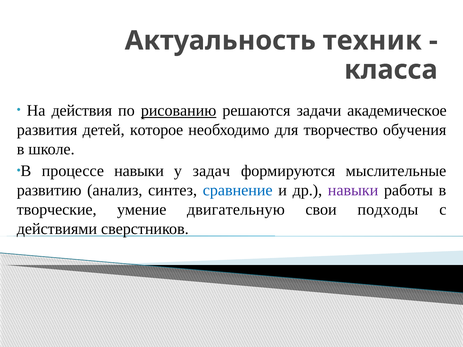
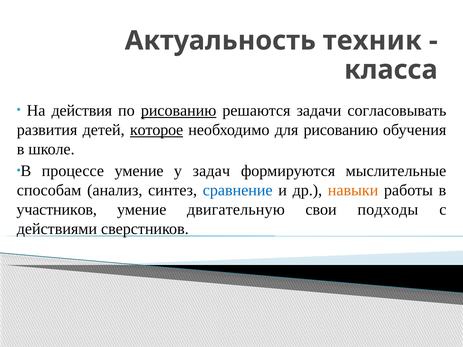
академическое: академическое -> согласовывать (397, 111)
которое underline: none -> present (157, 130)
для творчество: творчество -> рисованию (341, 130)
процессе навыки: навыки -> умение (139, 171)
развитию: развитию -> способам (49, 190)
навыки colour: purple -> orange (353, 190)
творческие: творческие -> участников (57, 210)
